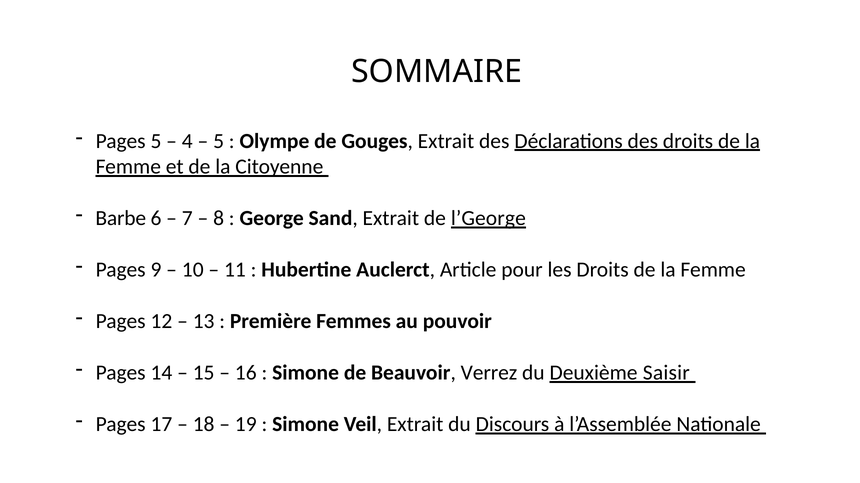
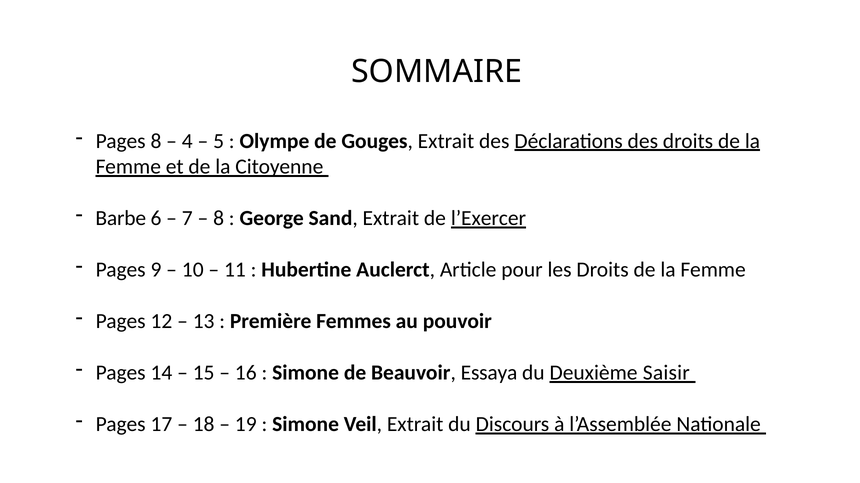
Pages 5: 5 -> 8 (156, 141)
l’George: l’George -> l’Exercer (488, 219)
Verrez: Verrez -> Essaya (489, 373)
